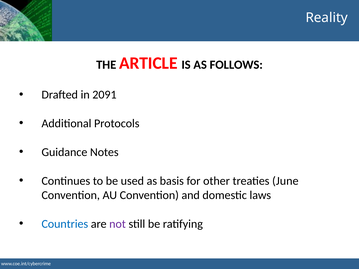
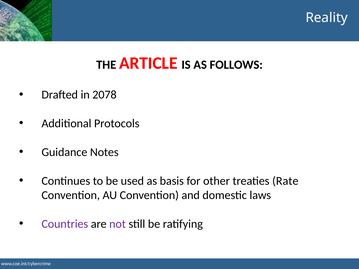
2091: 2091 -> 2078 (104, 95)
June: June -> Rate (285, 181)
Countries colour: blue -> purple (65, 224)
